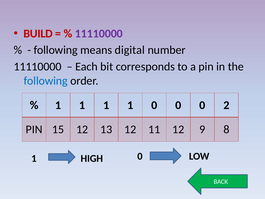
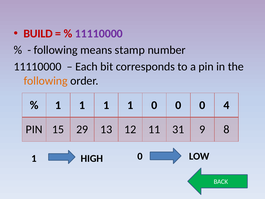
digital: digital -> stamp (130, 50)
following colour: blue -> orange (46, 81)
2: 2 -> 4 (226, 105)
15 12: 12 -> 29 (82, 129)
11 12: 12 -> 31 (178, 129)
